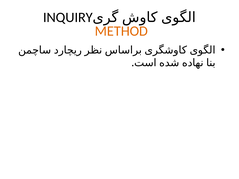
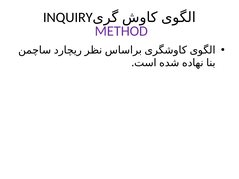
METHOD colour: orange -> purple (121, 31)
